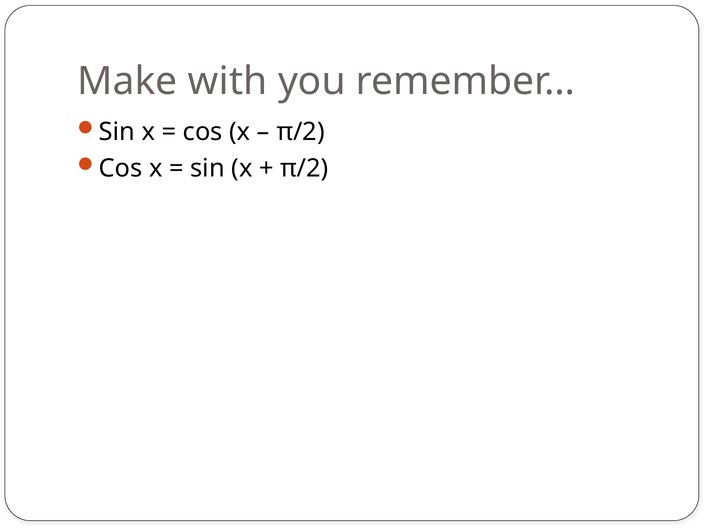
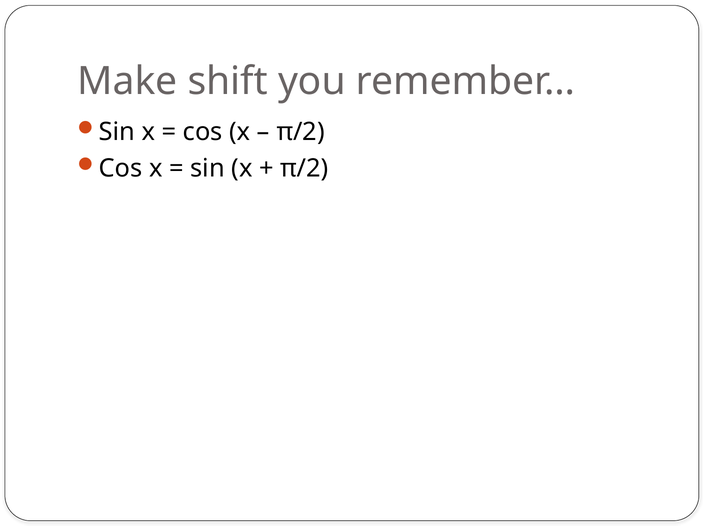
with: with -> shift (228, 81)
